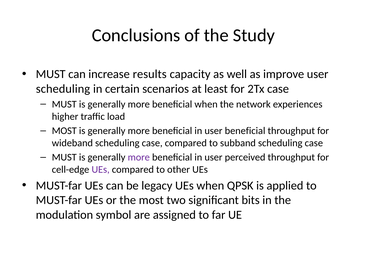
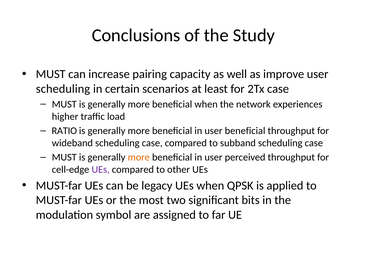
results: results -> pairing (150, 74)
MOST: MOST -> RATIO (64, 131)
more colour: purple -> orange (139, 157)
